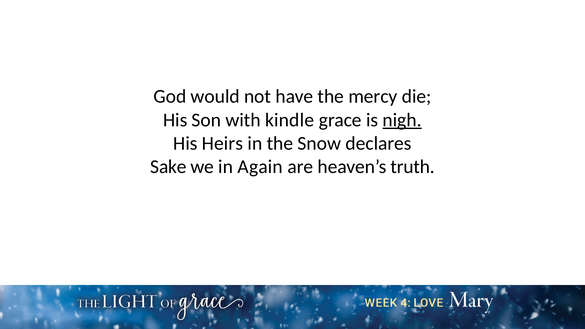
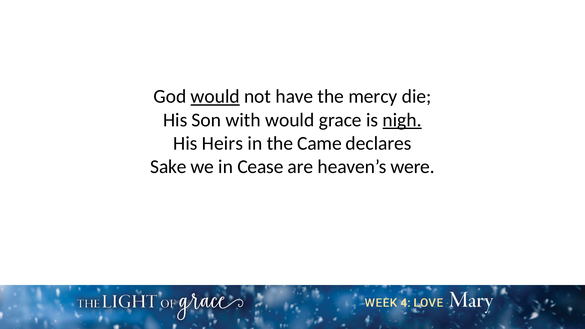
would underline: none -> present (215, 97)
with kindle: kindle -> would (290, 120)
Snow: Snow -> Came (319, 143)
Again: Again -> Cease (260, 167)
truth: truth -> were (413, 167)
